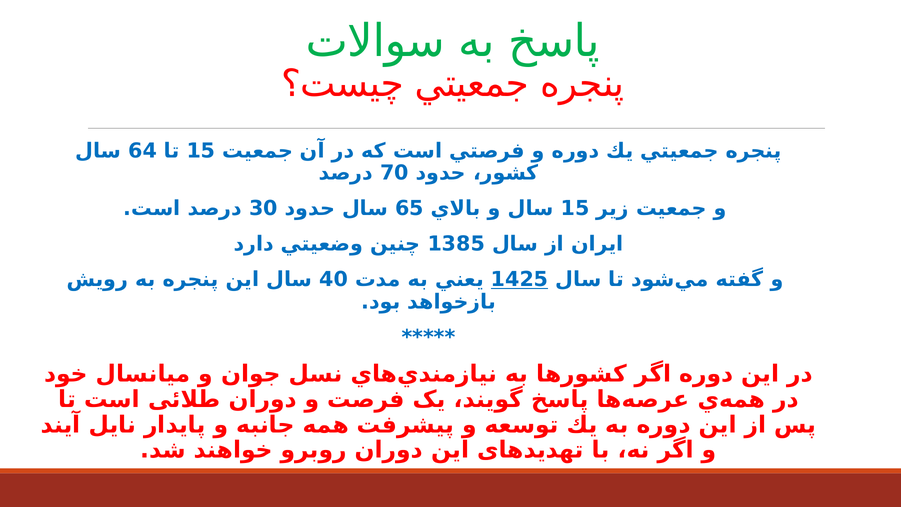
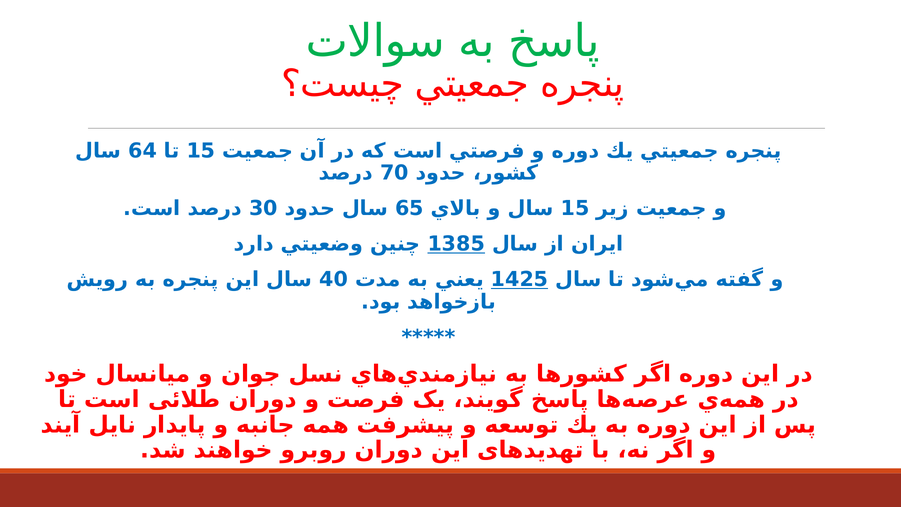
1385 underline: none -> present (456, 244)
